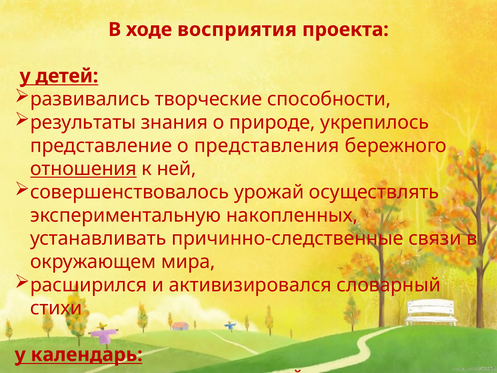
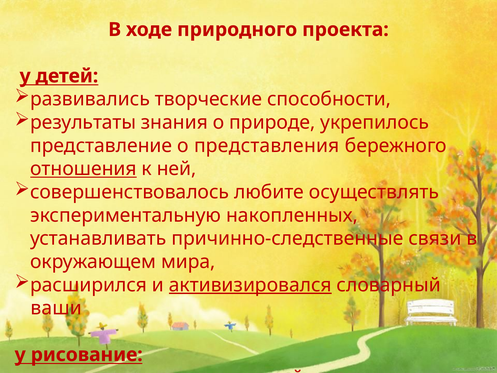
восприятия: восприятия -> природного (237, 30)
урожай: урожай -> любите (269, 192)
активизировался underline: none -> present (250, 285)
стихи: стихи -> ваши (56, 308)
календарь: календарь -> рисование (87, 354)
